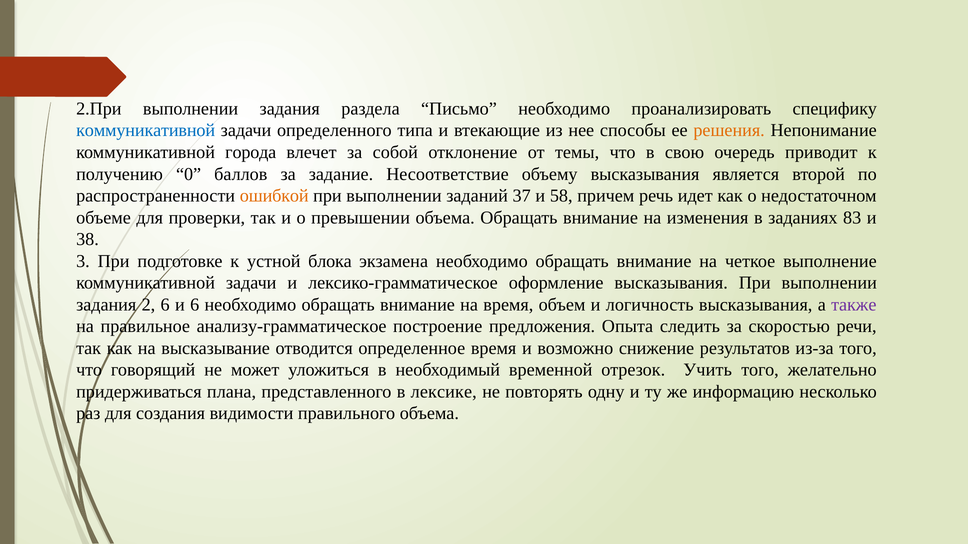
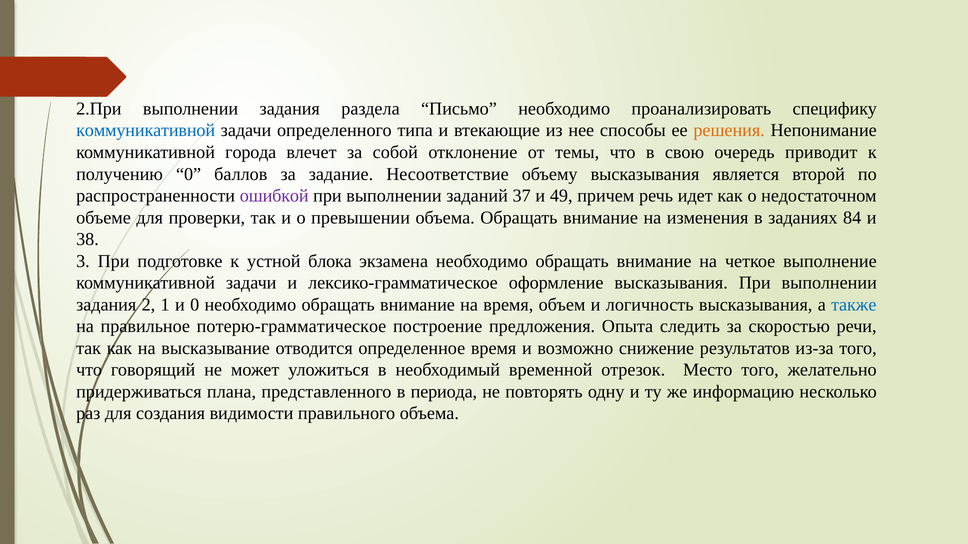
ошибкой colour: orange -> purple (274, 196)
58: 58 -> 49 (561, 196)
83: 83 -> 84 (852, 218)
2 6: 6 -> 1 (165, 305)
и 6: 6 -> 0 (195, 305)
также colour: purple -> blue (854, 305)
анализу-грамматическое: анализу-грамматическое -> потерю-грамматическое (291, 327)
Учить: Учить -> Место (708, 370)
лексике: лексике -> периода (444, 392)
